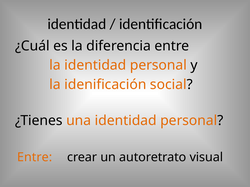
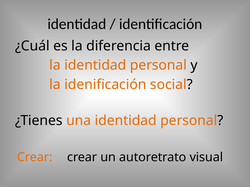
Entre: Entre -> Crear (35, 158)
